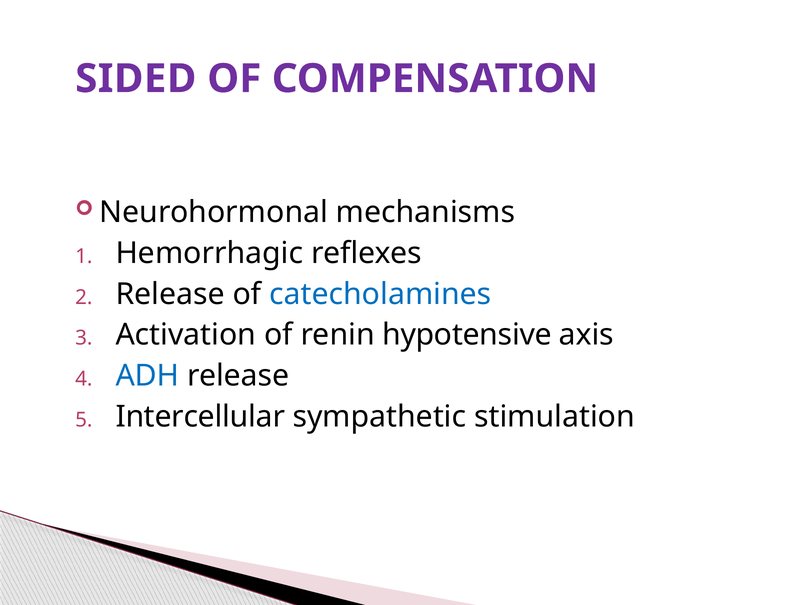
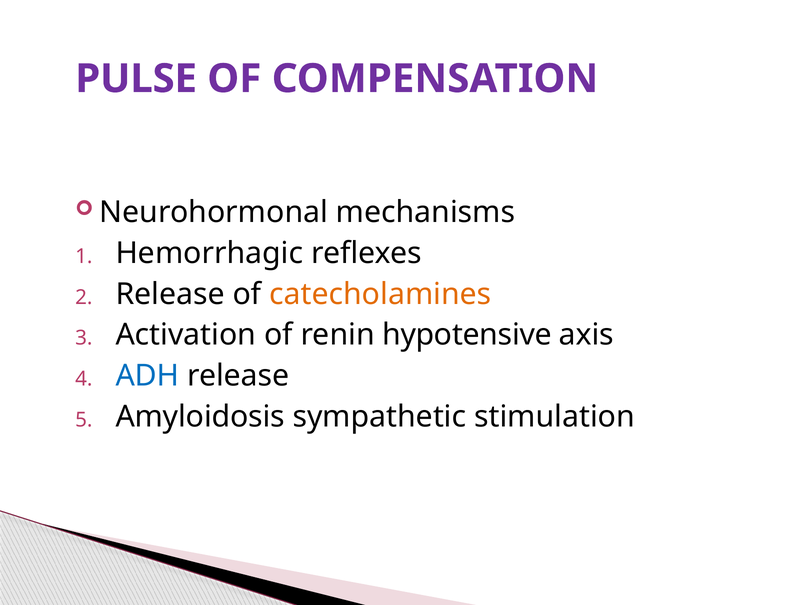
SIDED: SIDED -> PULSE (136, 79)
catecholamines colour: blue -> orange (380, 294)
Intercellular: Intercellular -> Amyloidosis (200, 417)
